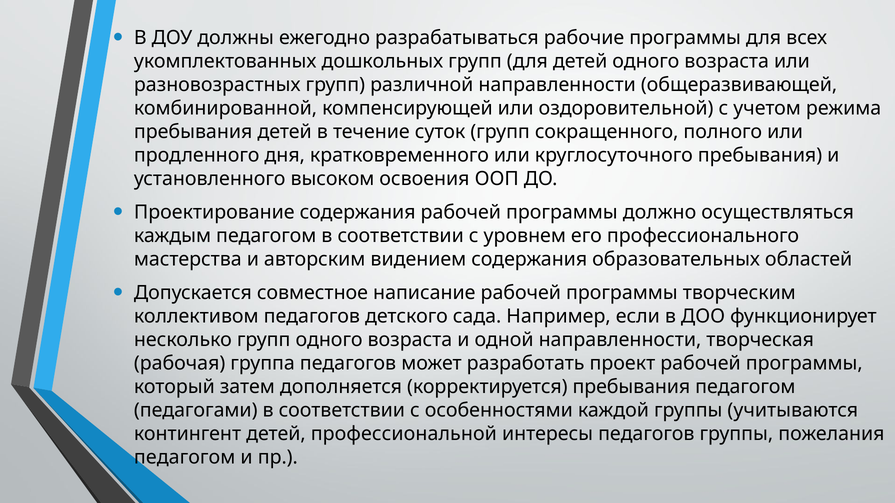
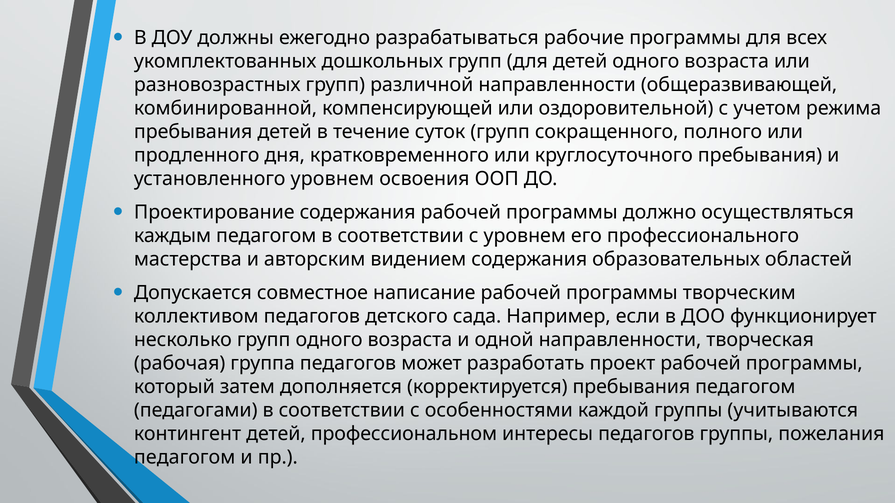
установленного высоком: высоком -> уровнем (332, 179)
профессиональной: профессиональной -> профессиональном (404, 434)
